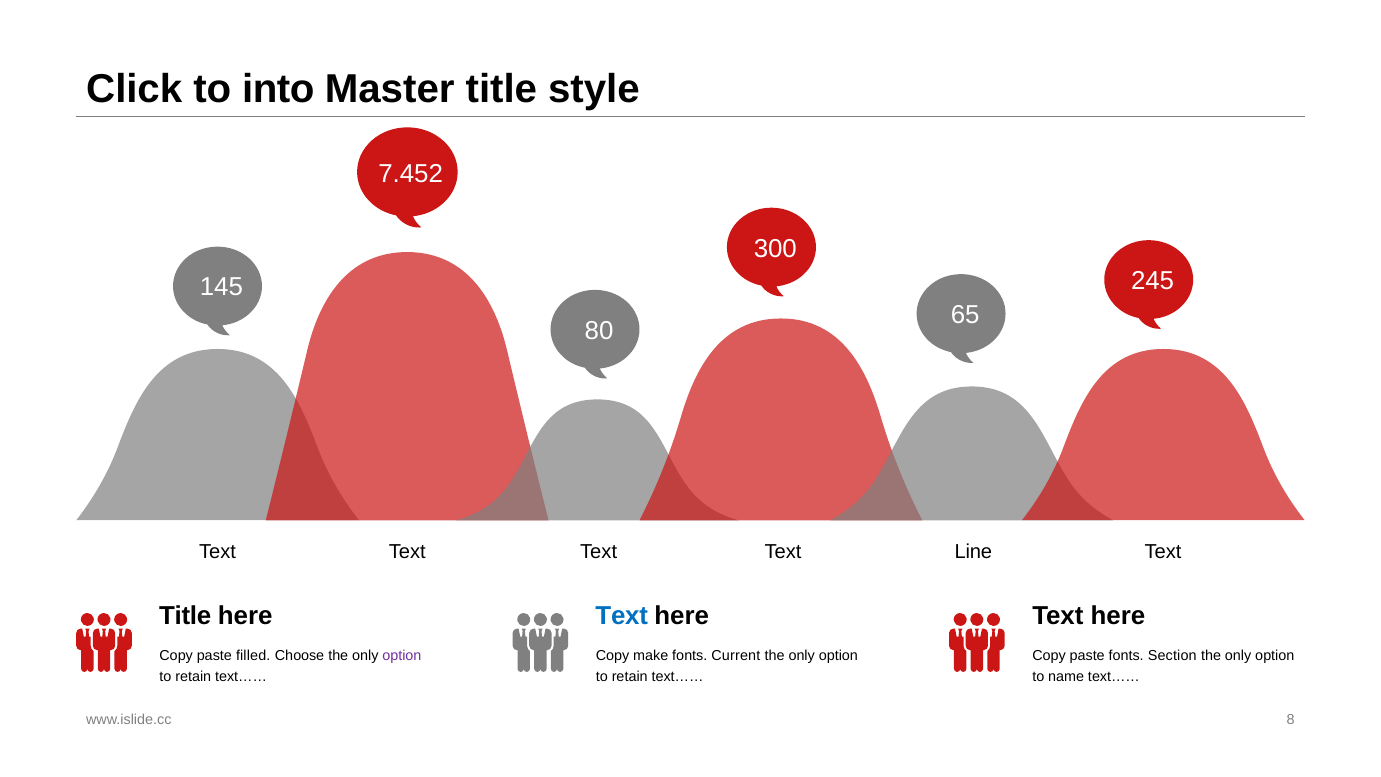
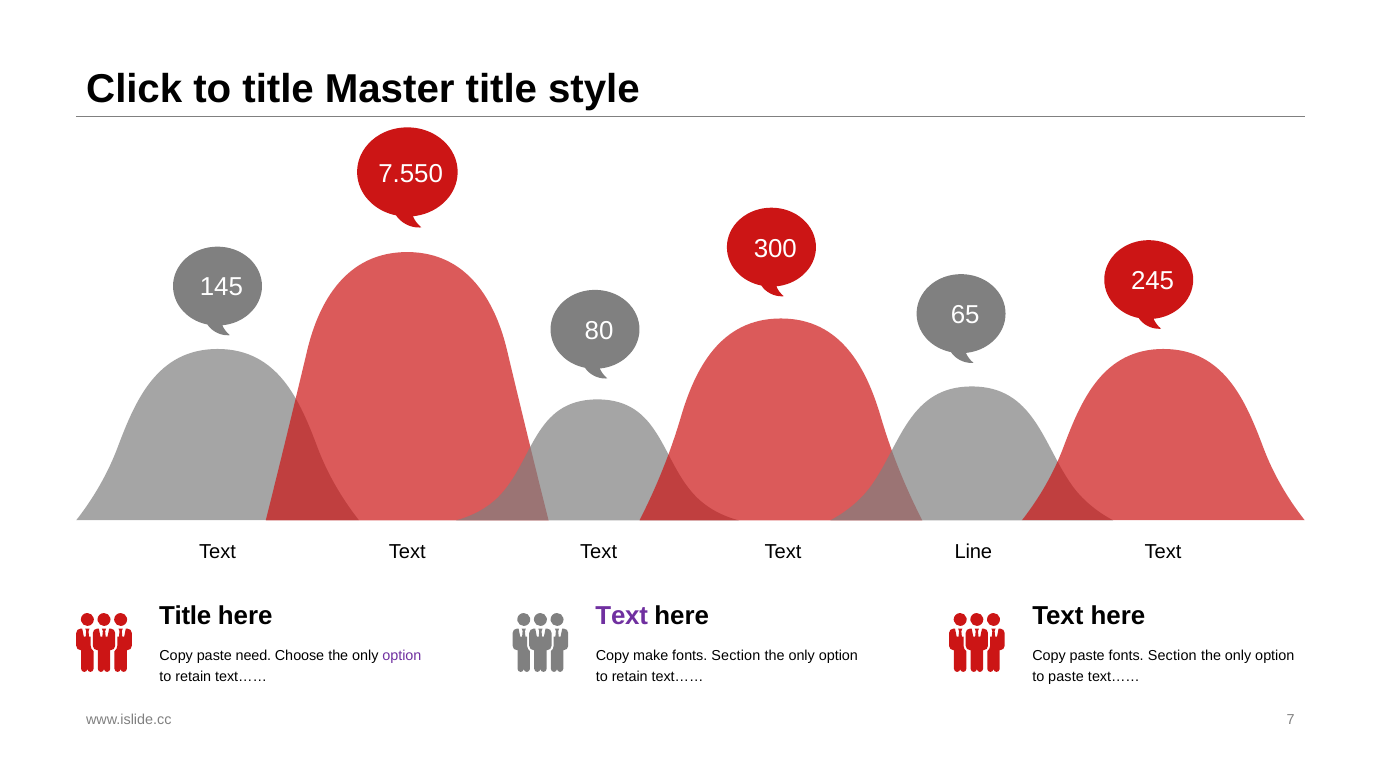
to into: into -> title (278, 89)
7.452: 7.452 -> 7.550 (411, 174)
Text colour: blue -> purple (622, 615)
filled: filled -> need (253, 656)
Current: Current -> Section (736, 656)
to name: name -> paste (1066, 676)
8: 8 -> 7 (1291, 720)
